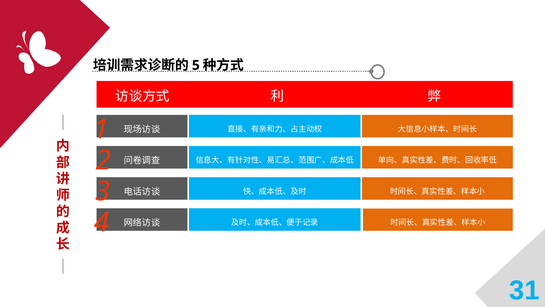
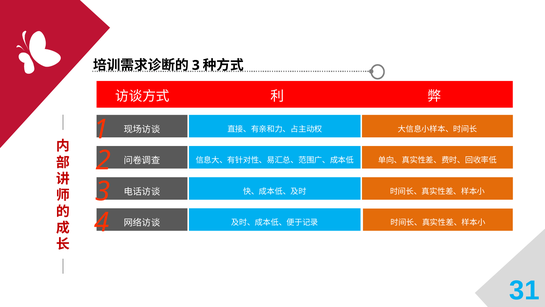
5: 5 -> 3 (196, 65)
